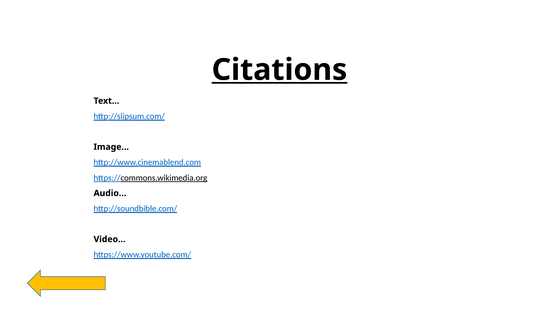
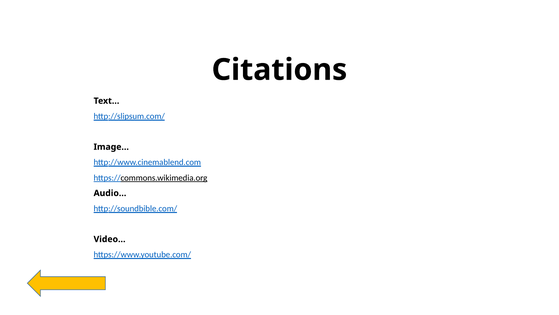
Citations underline: present -> none (279, 70)
